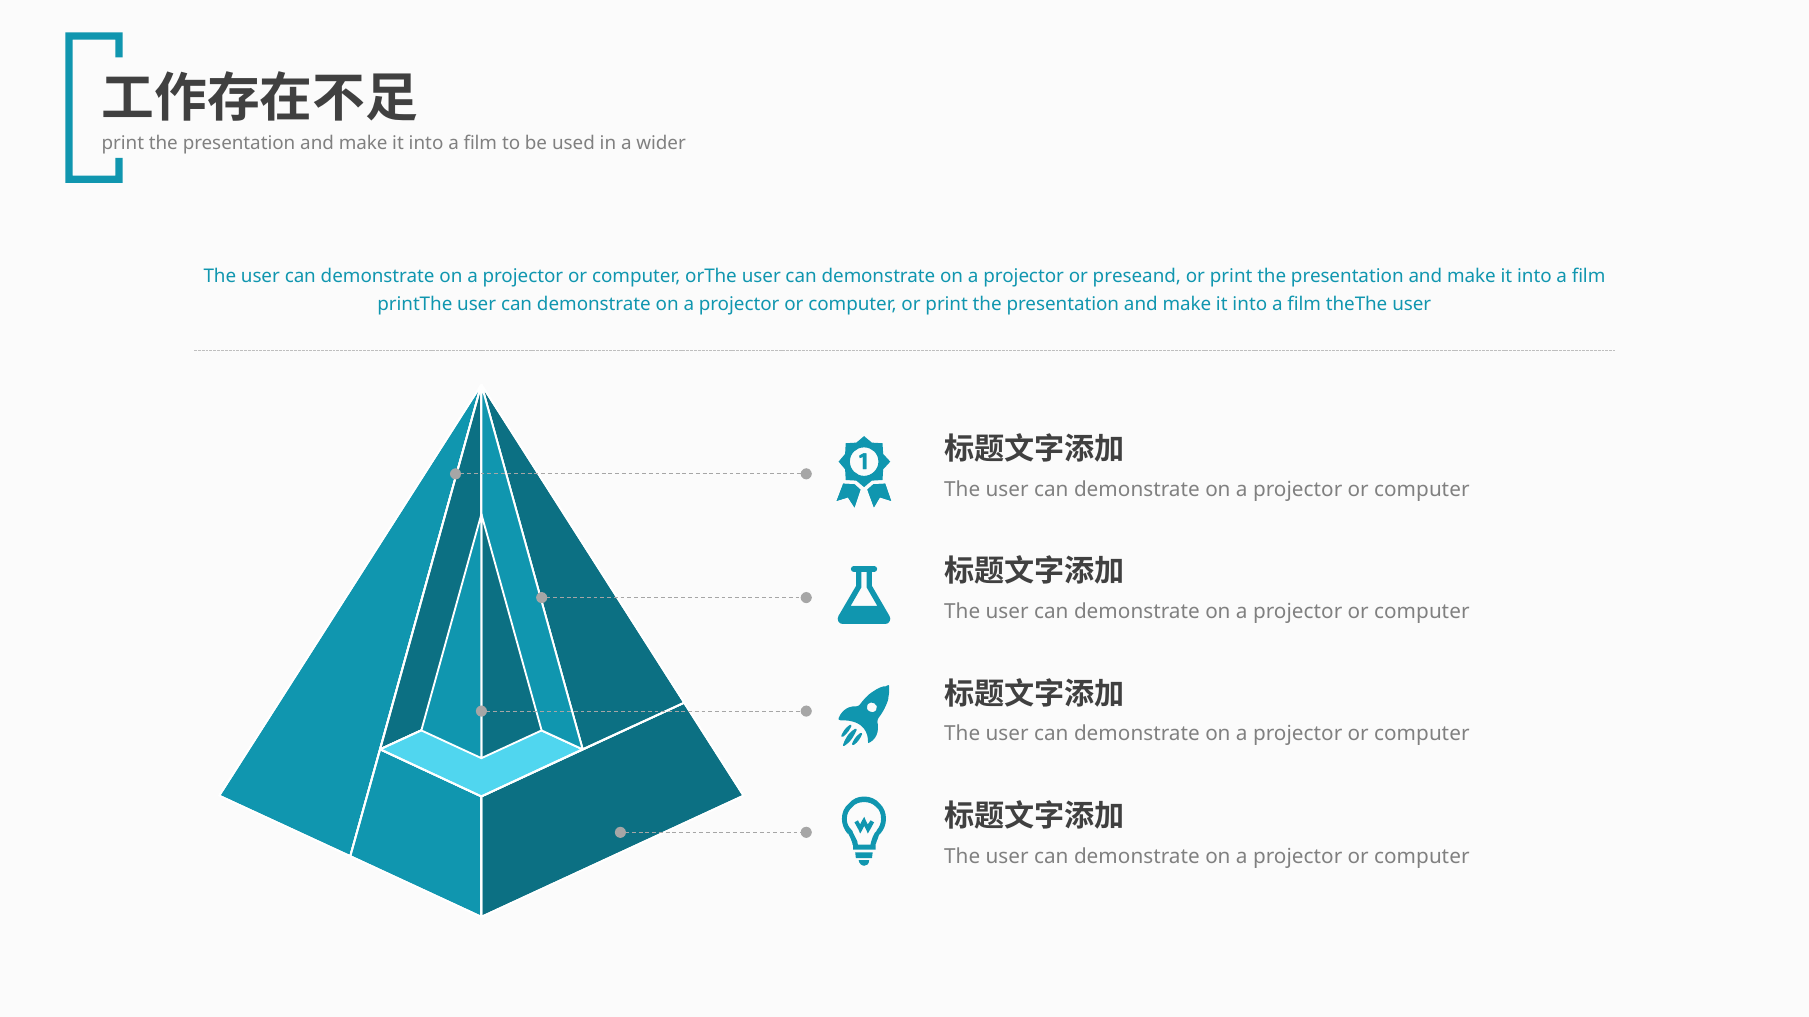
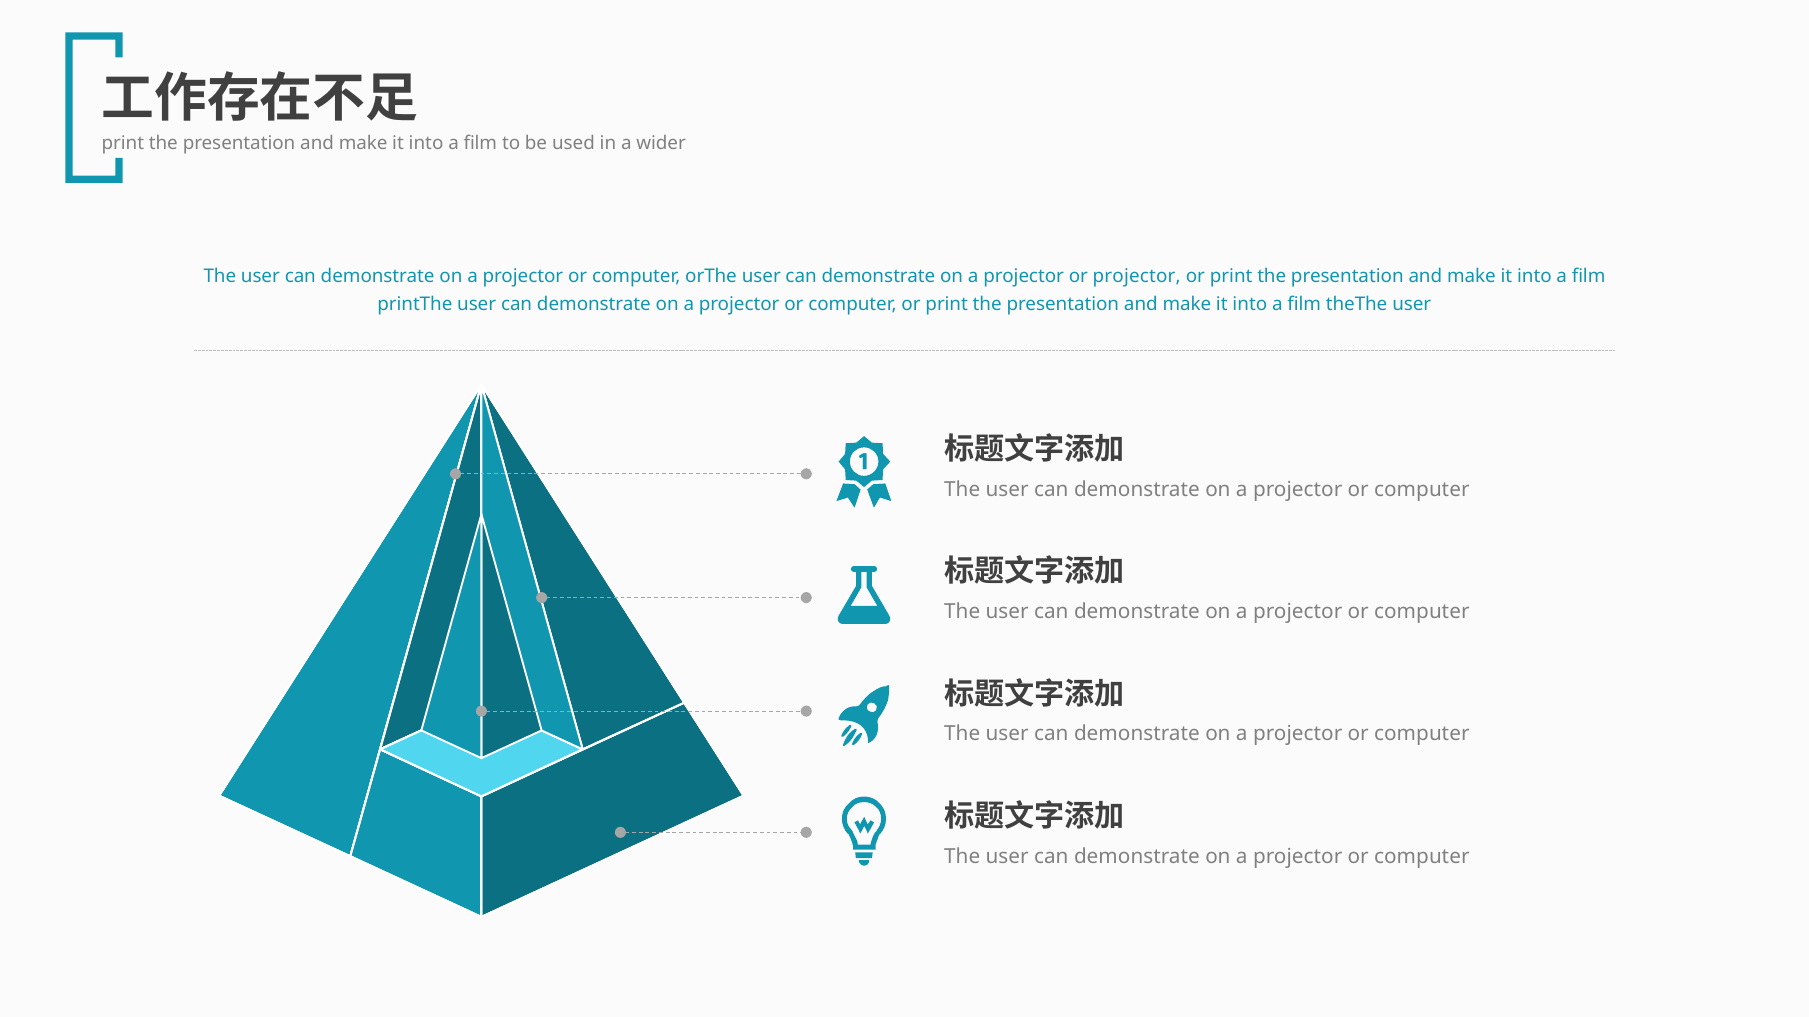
or preseand: preseand -> projector (1137, 276)
